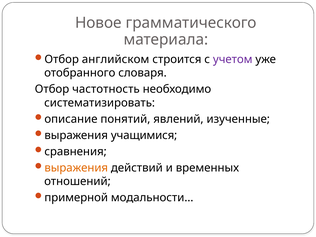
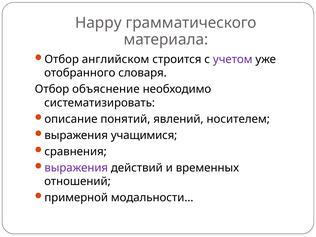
Новое: Новое -> Happy (98, 23)
частотность: частотность -> объяснение (106, 89)
изученные: изученные -> носителем (238, 119)
выражения colour: orange -> purple (76, 168)
